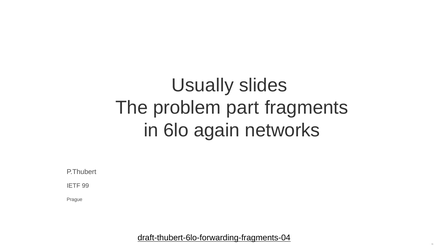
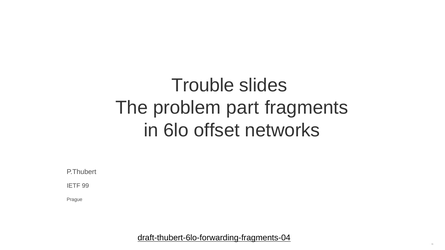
Usually: Usually -> Trouble (203, 85)
again: again -> offset (217, 130)
